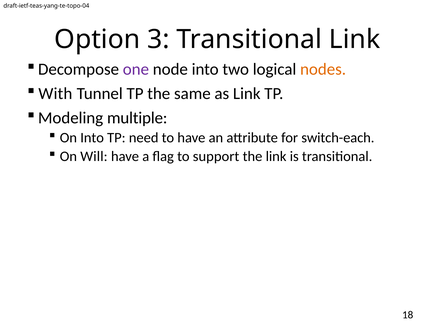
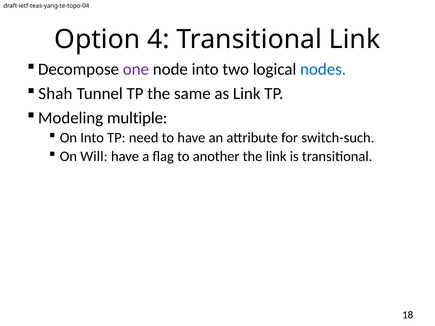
3: 3 -> 4 (158, 39)
nodes colour: orange -> blue (323, 69)
With: With -> Shah (55, 94)
switch-each: switch-each -> switch-such (338, 138)
support: support -> another (216, 157)
